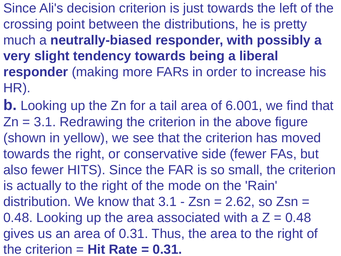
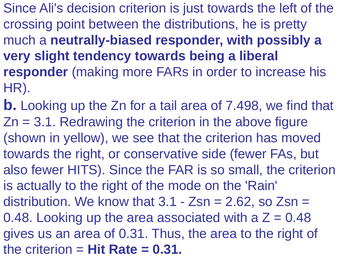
6.001: 6.001 -> 7.498 (244, 106)
